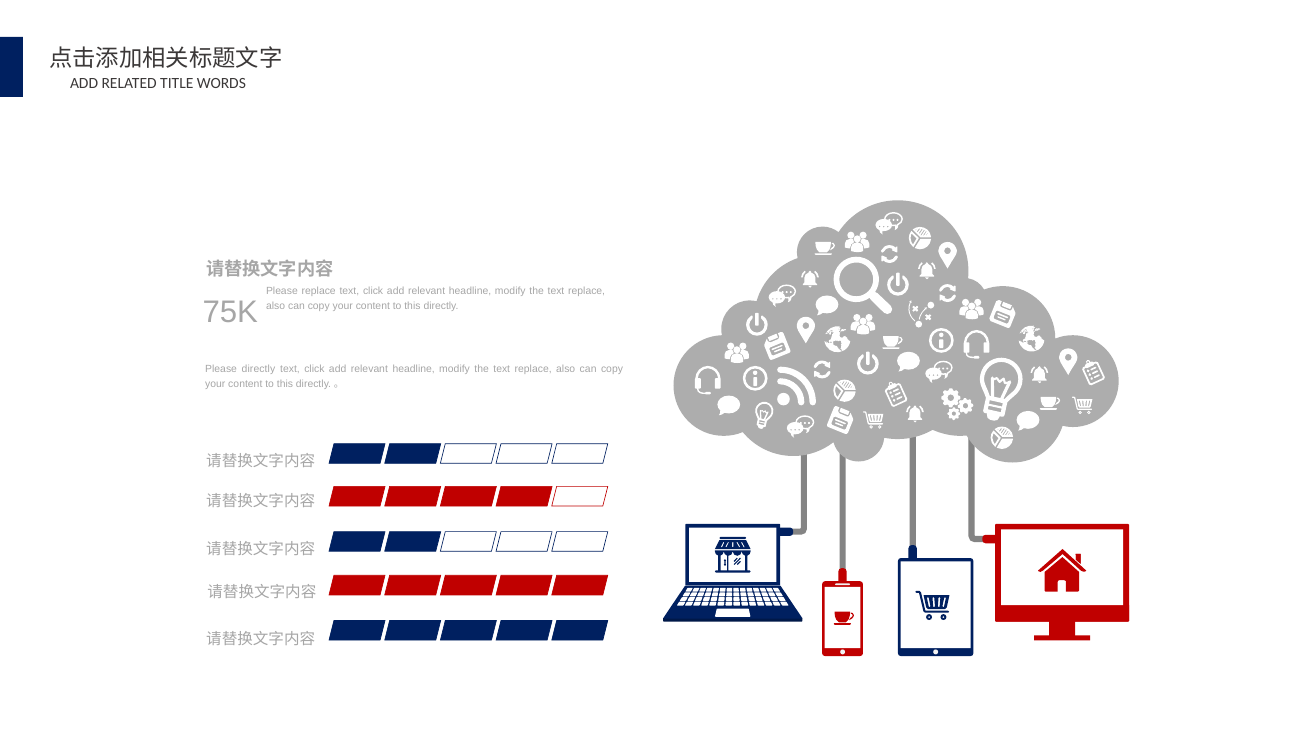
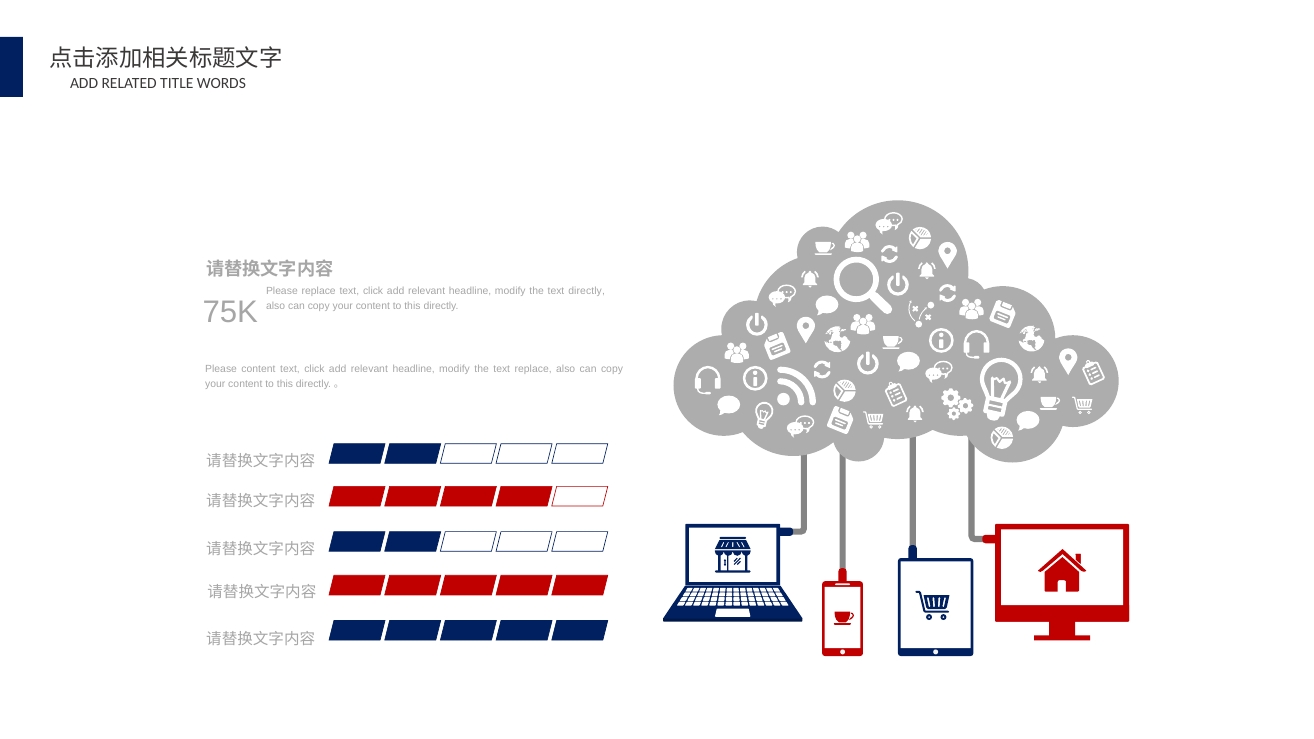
replace: replace -> directly (587, 292)
Please directly: directly -> content (259, 369)
